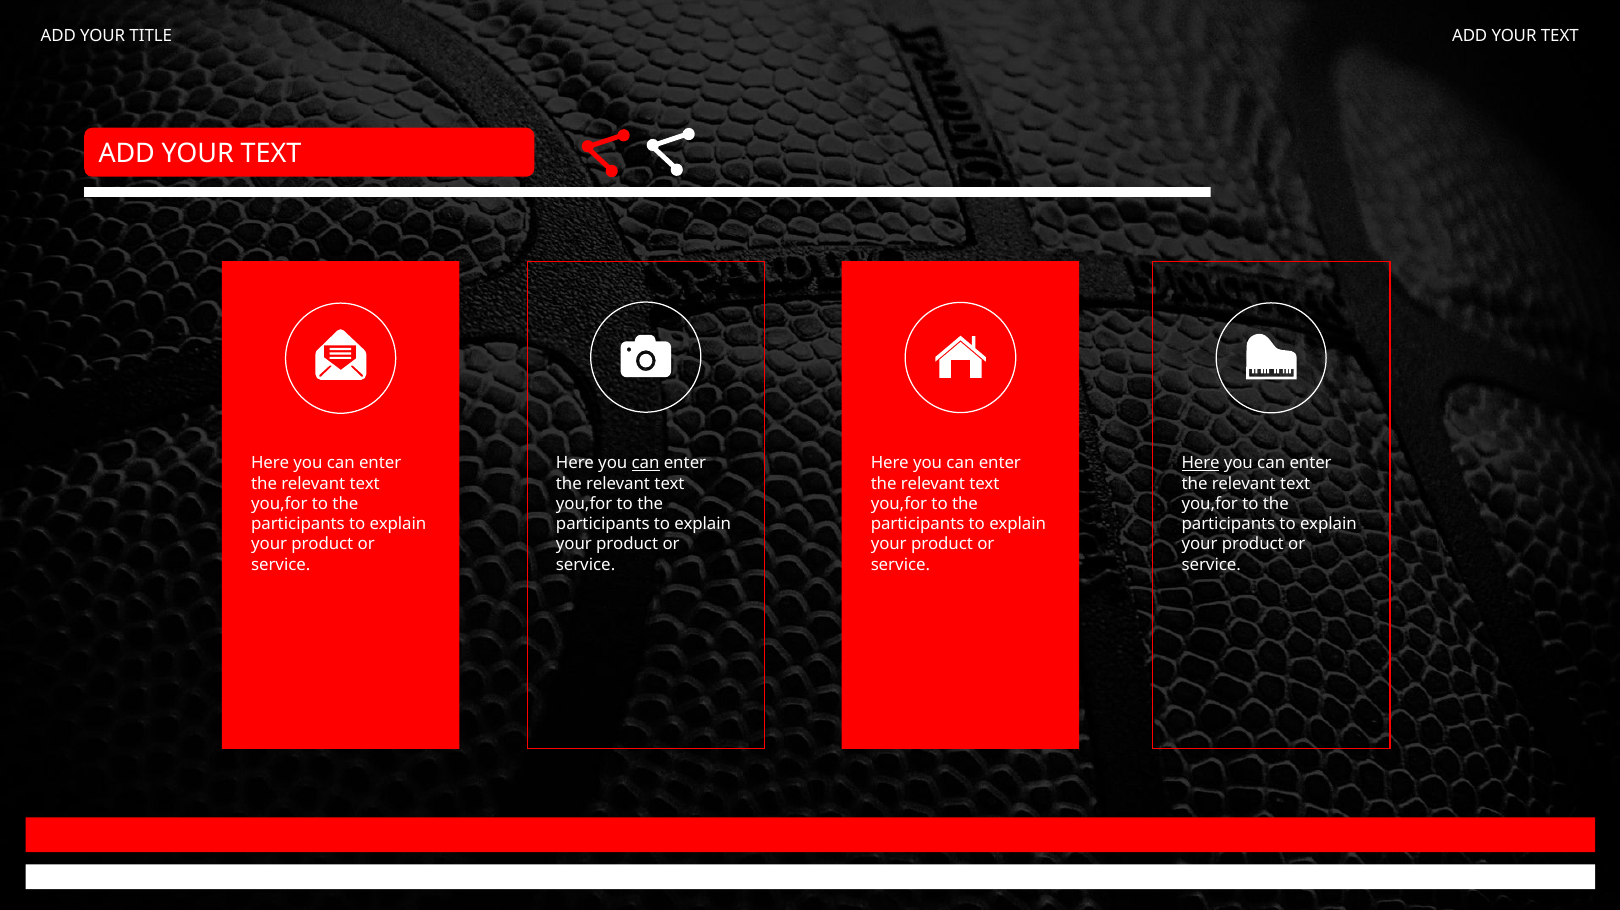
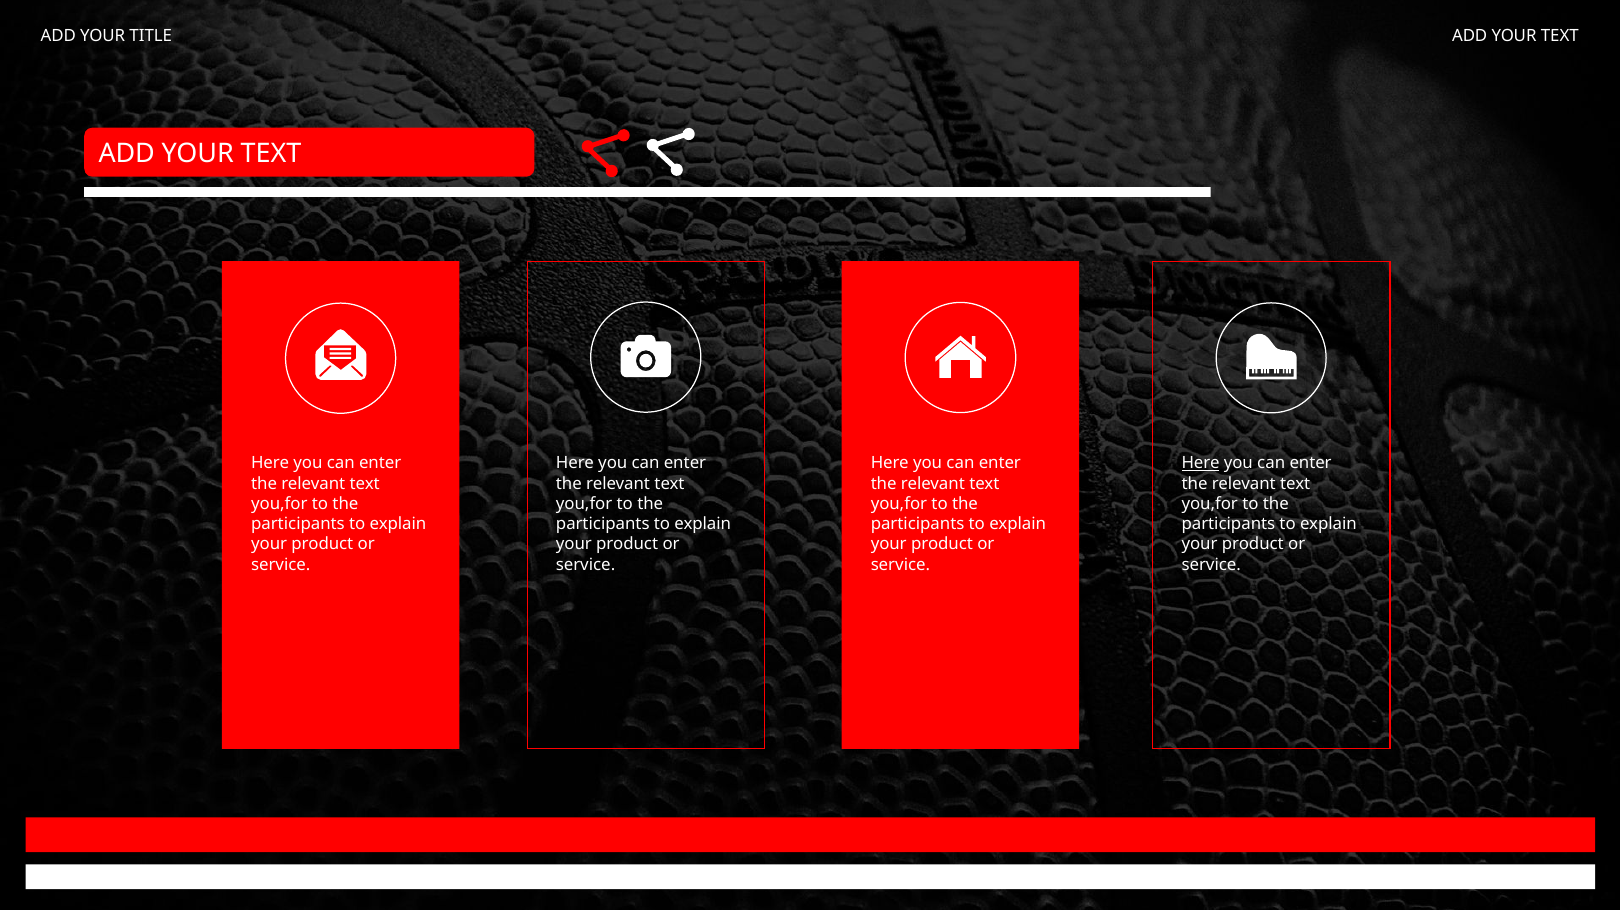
can underline: present -> none (646, 463)
